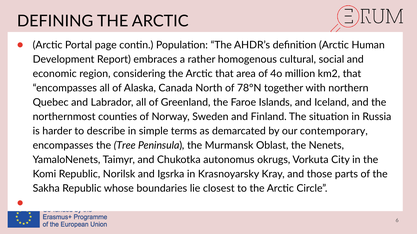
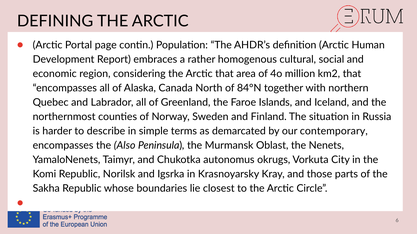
78°N: 78°N -> 84°N (249, 88)
Tree: Tree -> Also (125, 146)
